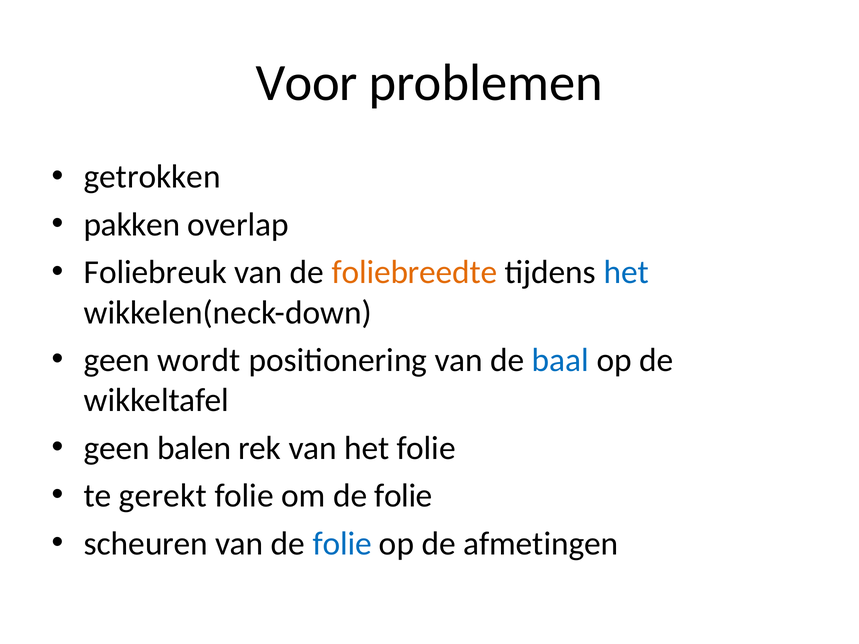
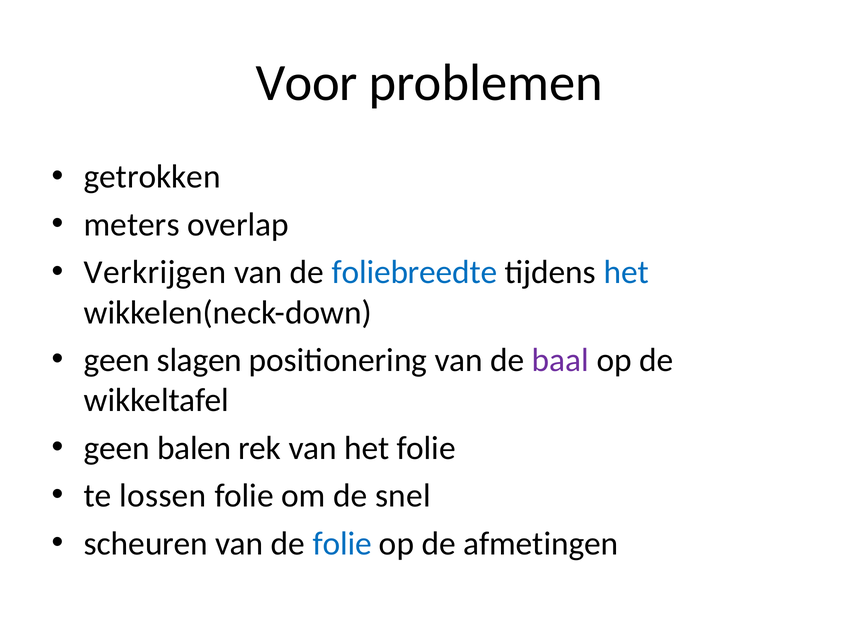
pakken: pakken -> meters (132, 225)
Foliebreuk: Foliebreuk -> Verkrijgen (155, 273)
foliebreedte colour: orange -> blue (414, 273)
wordt: wordt -> slagen (199, 360)
baal colour: blue -> purple (560, 360)
gerekt: gerekt -> lossen (163, 496)
om de folie: folie -> snel (403, 496)
